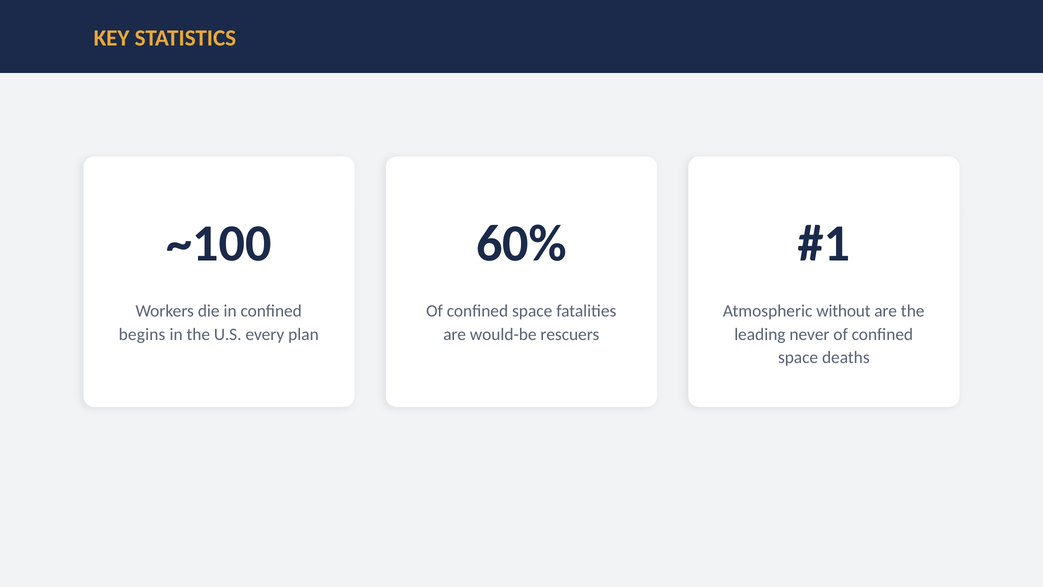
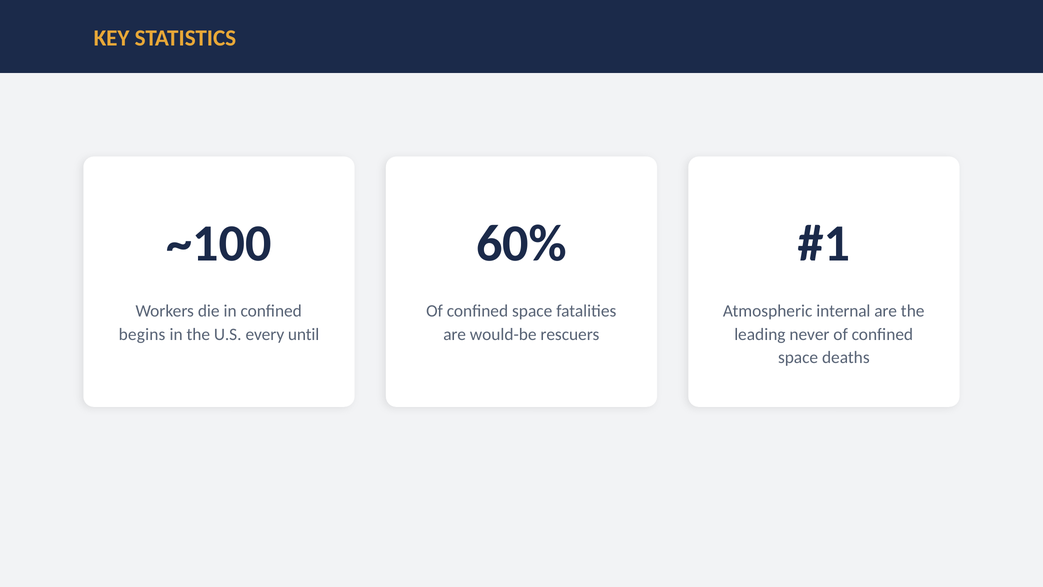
without: without -> internal (843, 311)
plan: plan -> until (304, 334)
